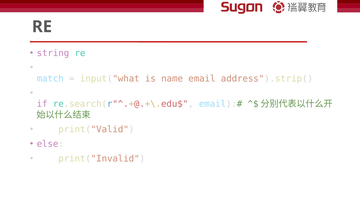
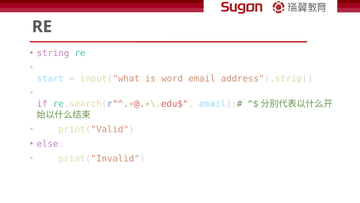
match: match -> start (50, 78)
name: name -> word (172, 78)
